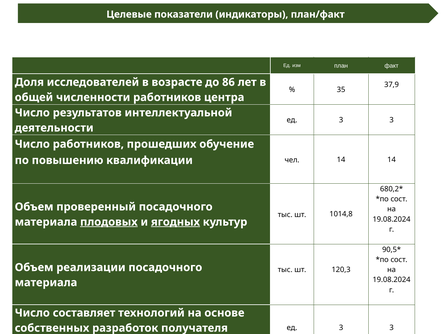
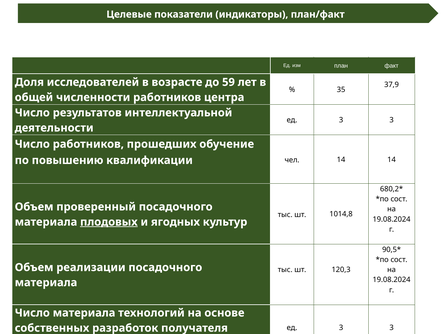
86: 86 -> 59 (228, 82)
ягодных underline: present -> none (175, 222)
Число составляет: составляет -> материала (84, 313)
